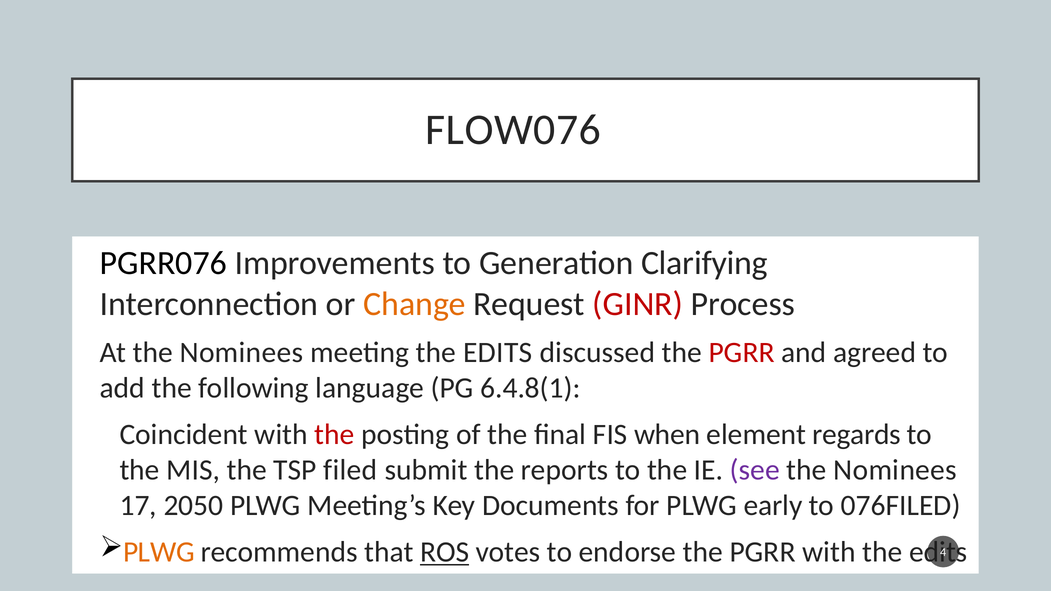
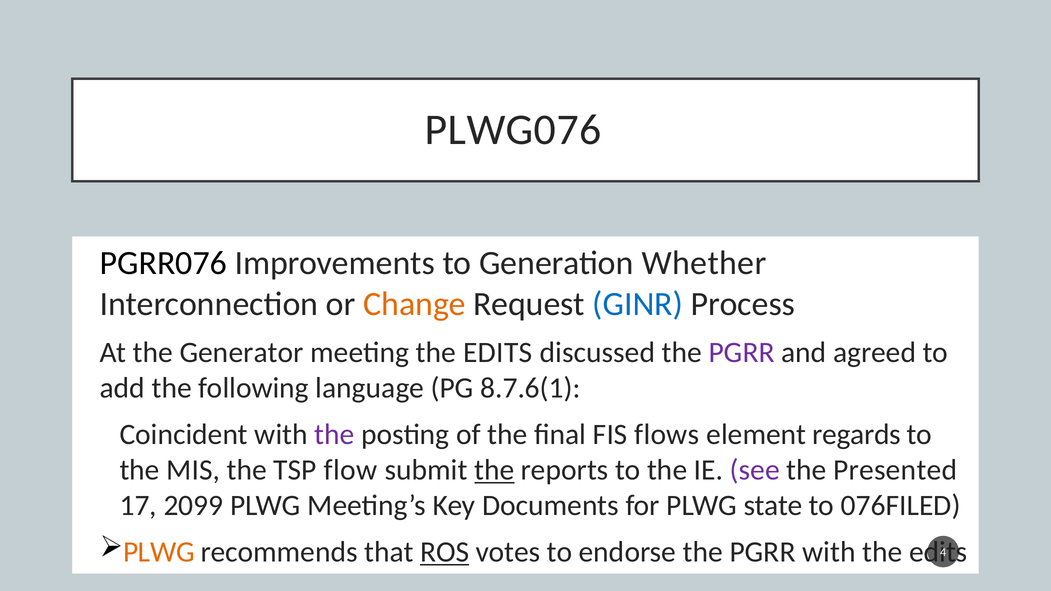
FLOW076: FLOW076 -> PLWG076 (513, 130)
Clarifying: Clarifying -> Whether (704, 263)
GINR colour: red -> blue (638, 304)
At the Nominees: Nominees -> Generator (242, 353)
PGRR colour: red -> purple (742, 353)
6.4.8(1: 6.4.8(1 -> 8.7.6(1 (530, 388)
the colour: red -> purple (334, 435)
when: when -> flows (667, 435)
filed: filed -> flow (350, 470)
the underline: none -> present (494, 470)
Nominees: Nominees -> Presented (895, 470)
2050: 2050 -> 2099 (193, 506)
early: early -> state (773, 506)
